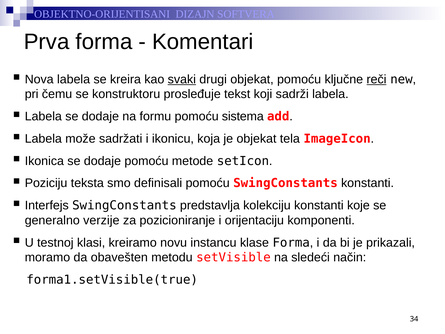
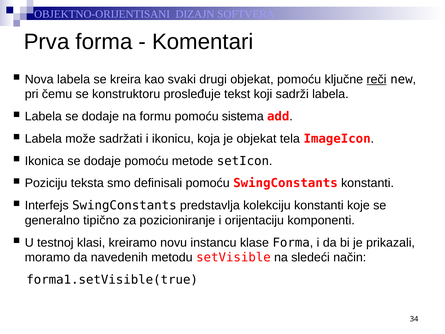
svaki underline: present -> none (182, 79)
verzije: verzije -> tipično (101, 220)
obavešten: obavešten -> navedenih (119, 257)
